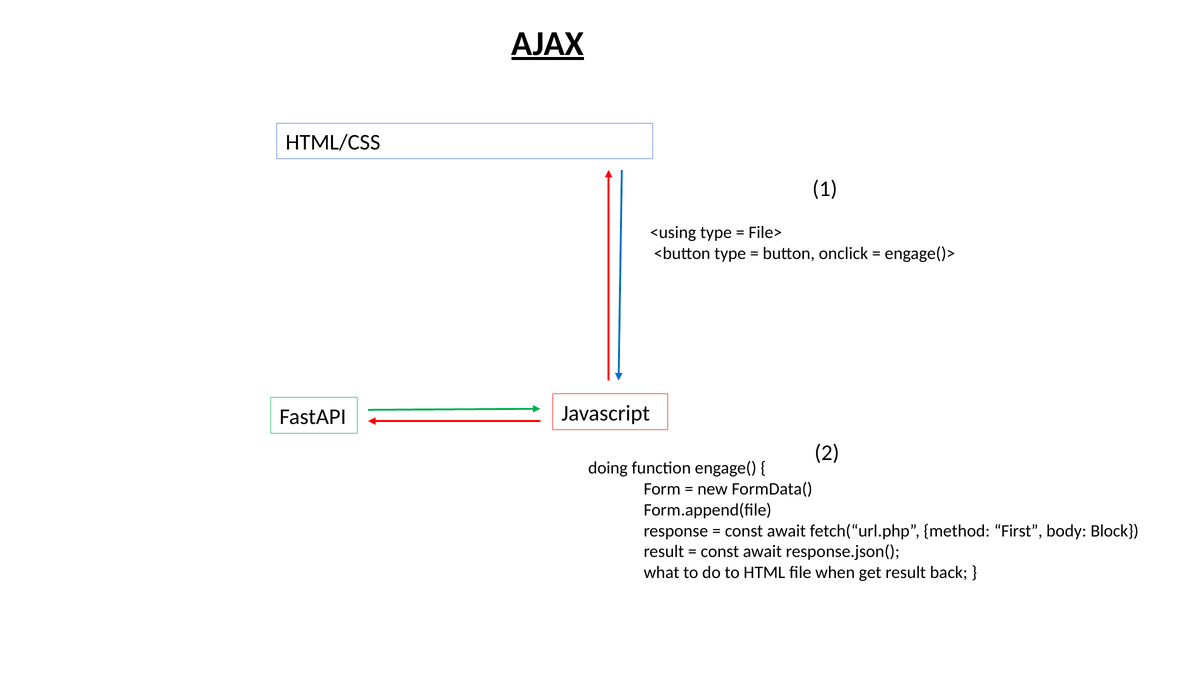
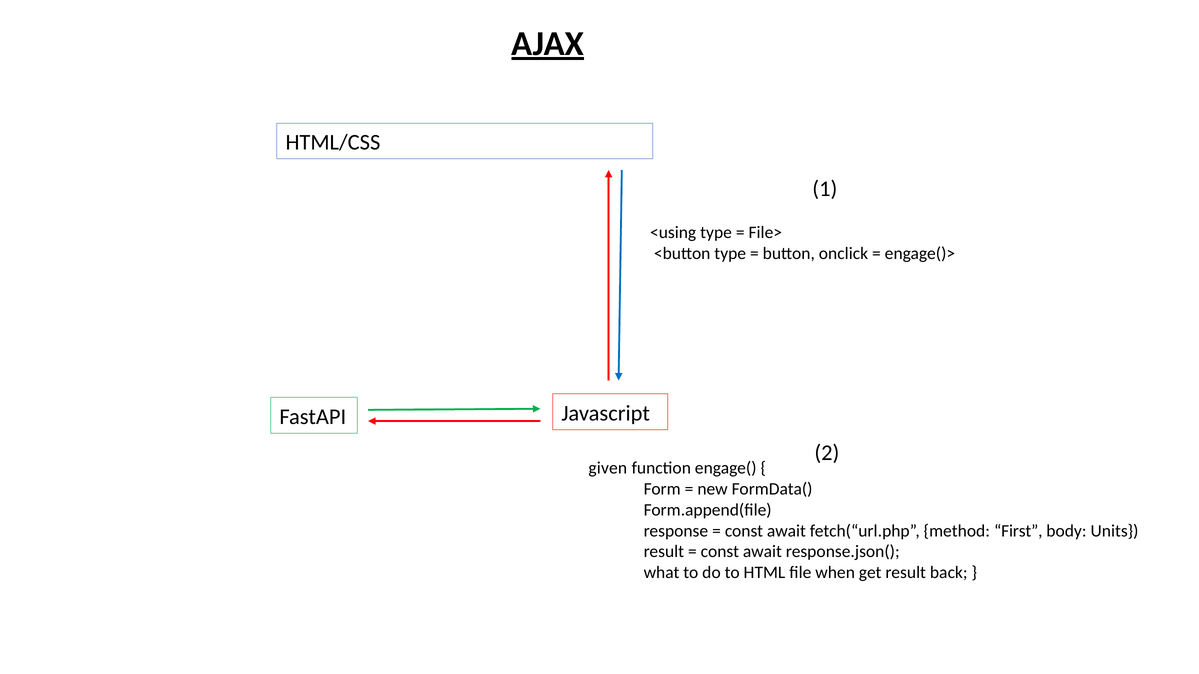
doing: doing -> given (608, 468)
Block: Block -> Units (1115, 531)
